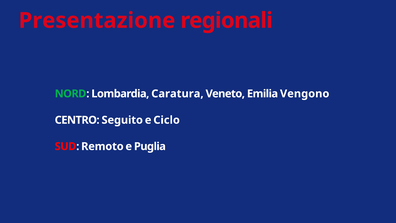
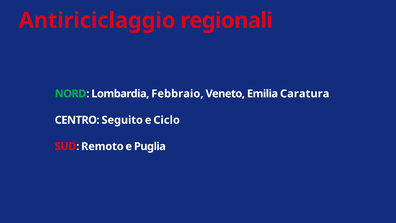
Presentazione: Presentazione -> Antiriciclaggio (97, 21)
Caratura: Caratura -> Febbraio (177, 94)
Vengono: Vengono -> Caratura (305, 94)
